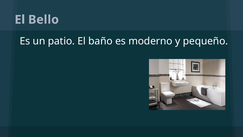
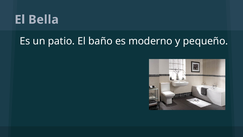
Bello: Bello -> Bella (44, 20)
